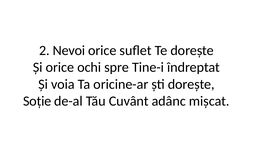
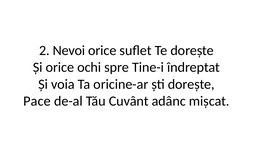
Soție: Soție -> Pace (37, 101)
